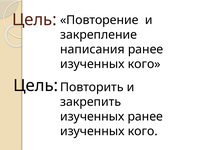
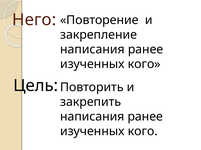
Цель: Цель -> Него (34, 20)
изученных: изученных -> написания (92, 117)
